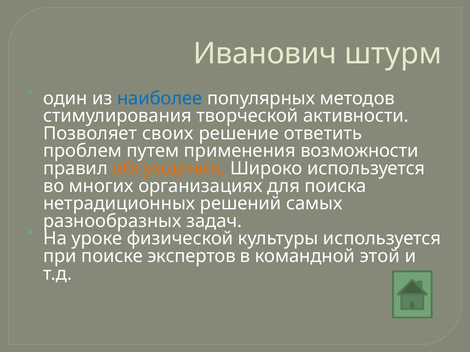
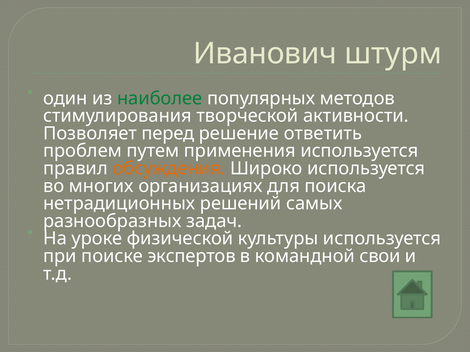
наиболее colour: blue -> green (160, 98)
своих: своих -> перед (168, 134)
применения возможности: возможности -> используется (359, 151)
этой: этой -> свои (380, 257)
